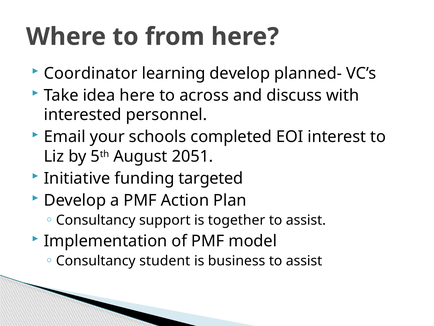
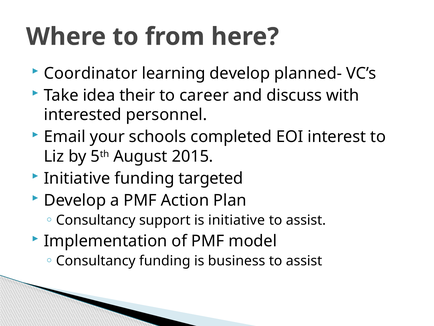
idea here: here -> their (137, 95)
across: across -> career (204, 95)
2051: 2051 -> 2015 (193, 156)
is together: together -> initiative (237, 220)
Consultancy student: student -> funding (165, 261)
